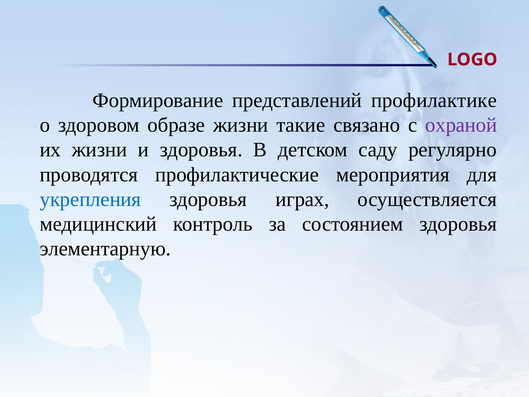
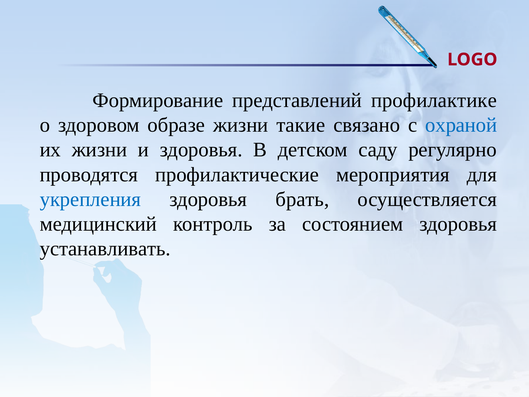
охраной colour: purple -> blue (461, 125)
играх: играх -> брать (302, 199)
элементарную: элементарную -> устанавливать (105, 249)
